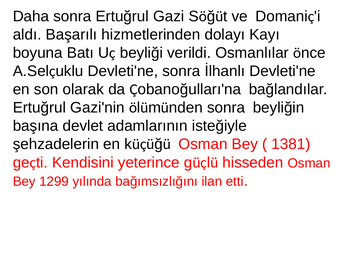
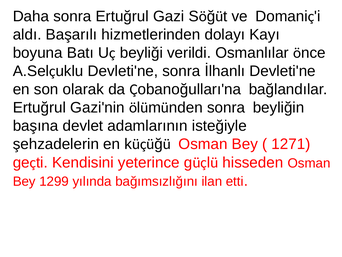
1381: 1381 -> 1271 (291, 144)
